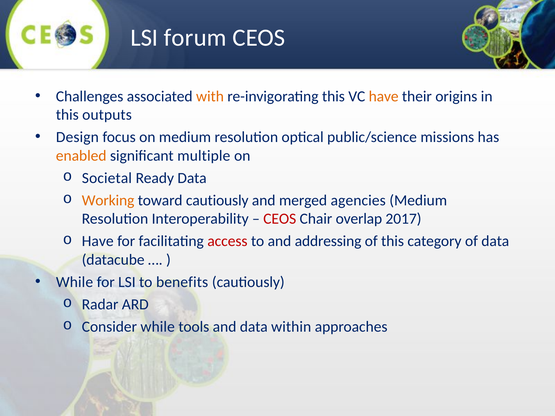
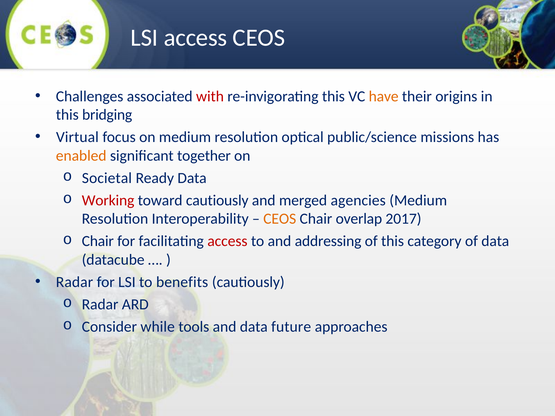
LSI forum: forum -> access (195, 38)
with colour: orange -> red (210, 96)
outputs: outputs -> bridging (107, 115)
Design: Design -> Virtual (77, 137)
multiple: multiple -> together (204, 156)
Working colour: orange -> red (108, 200)
CEOS colour: red -> orange (280, 219)
Have: Have -> Chair (98, 241)
While: While -> Radar (75, 282)
within: within -> future (291, 327)
